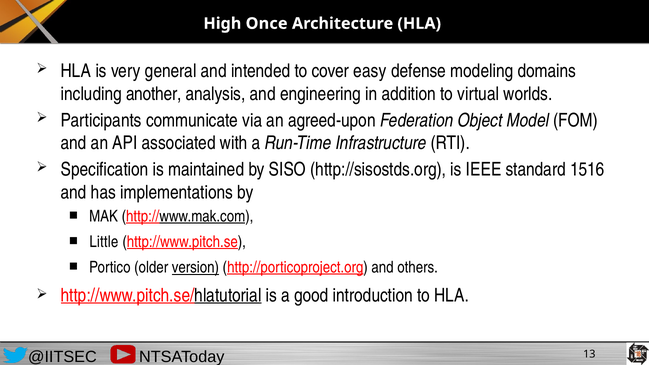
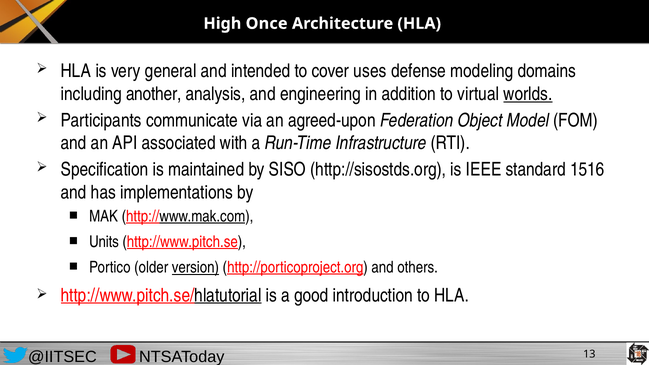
easy: easy -> uses (370, 71)
worlds underline: none -> present (528, 94)
Little: Little -> Units (104, 242)
